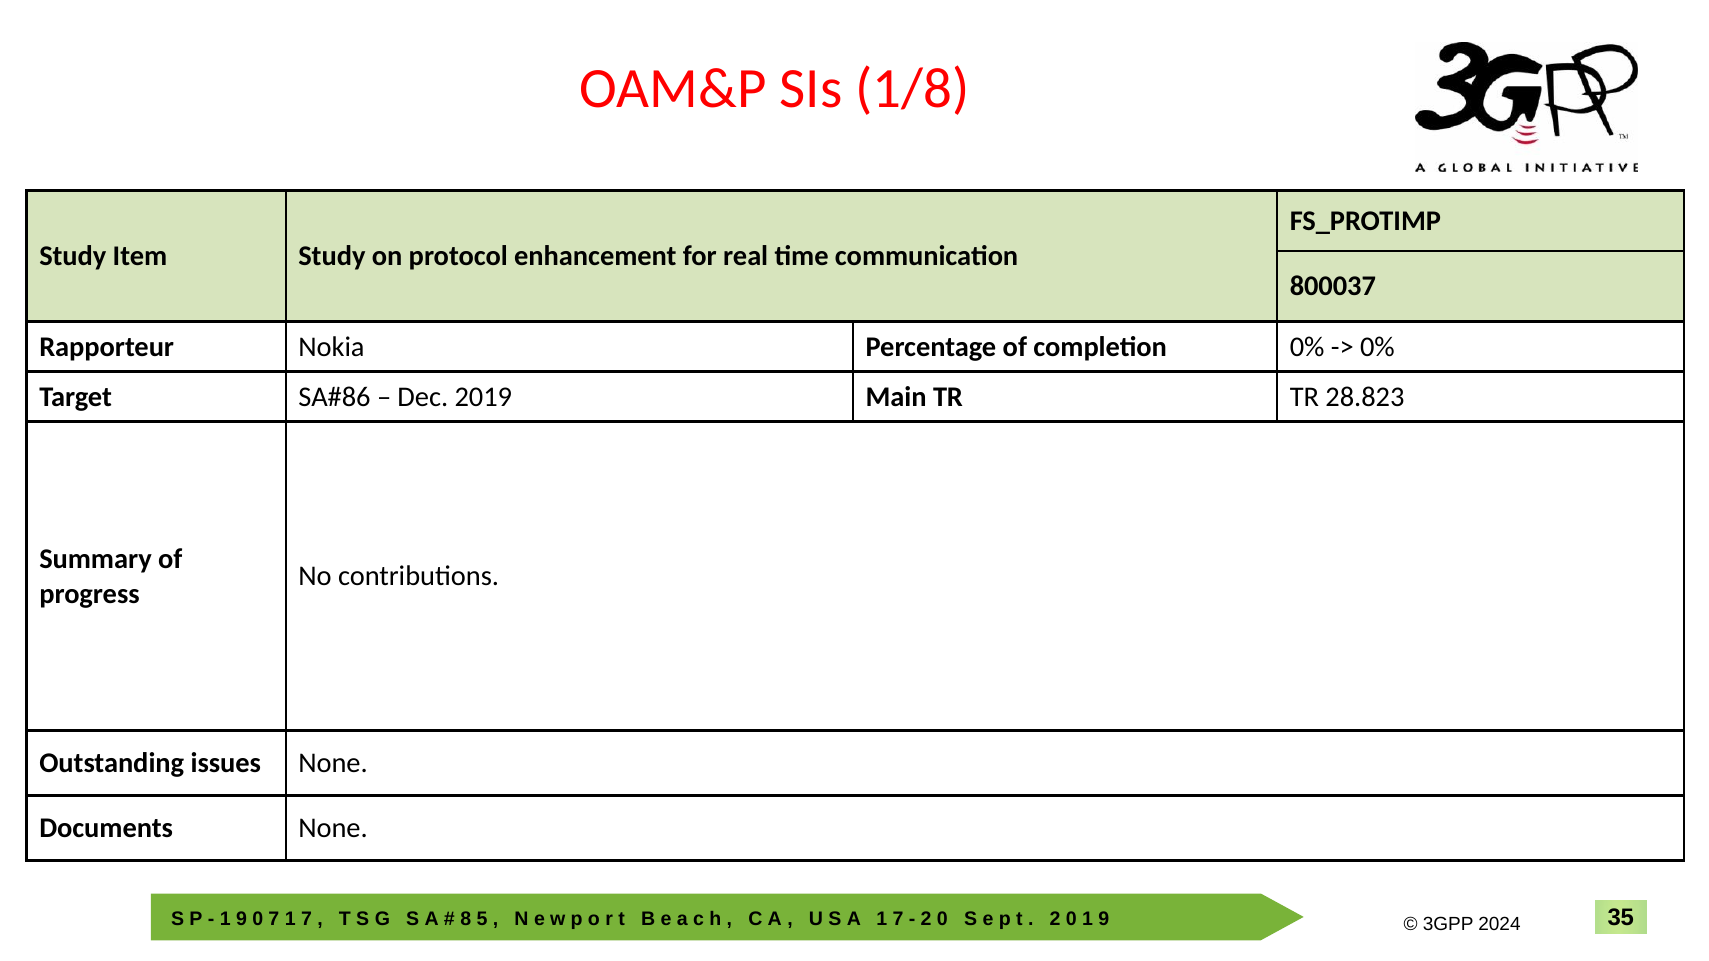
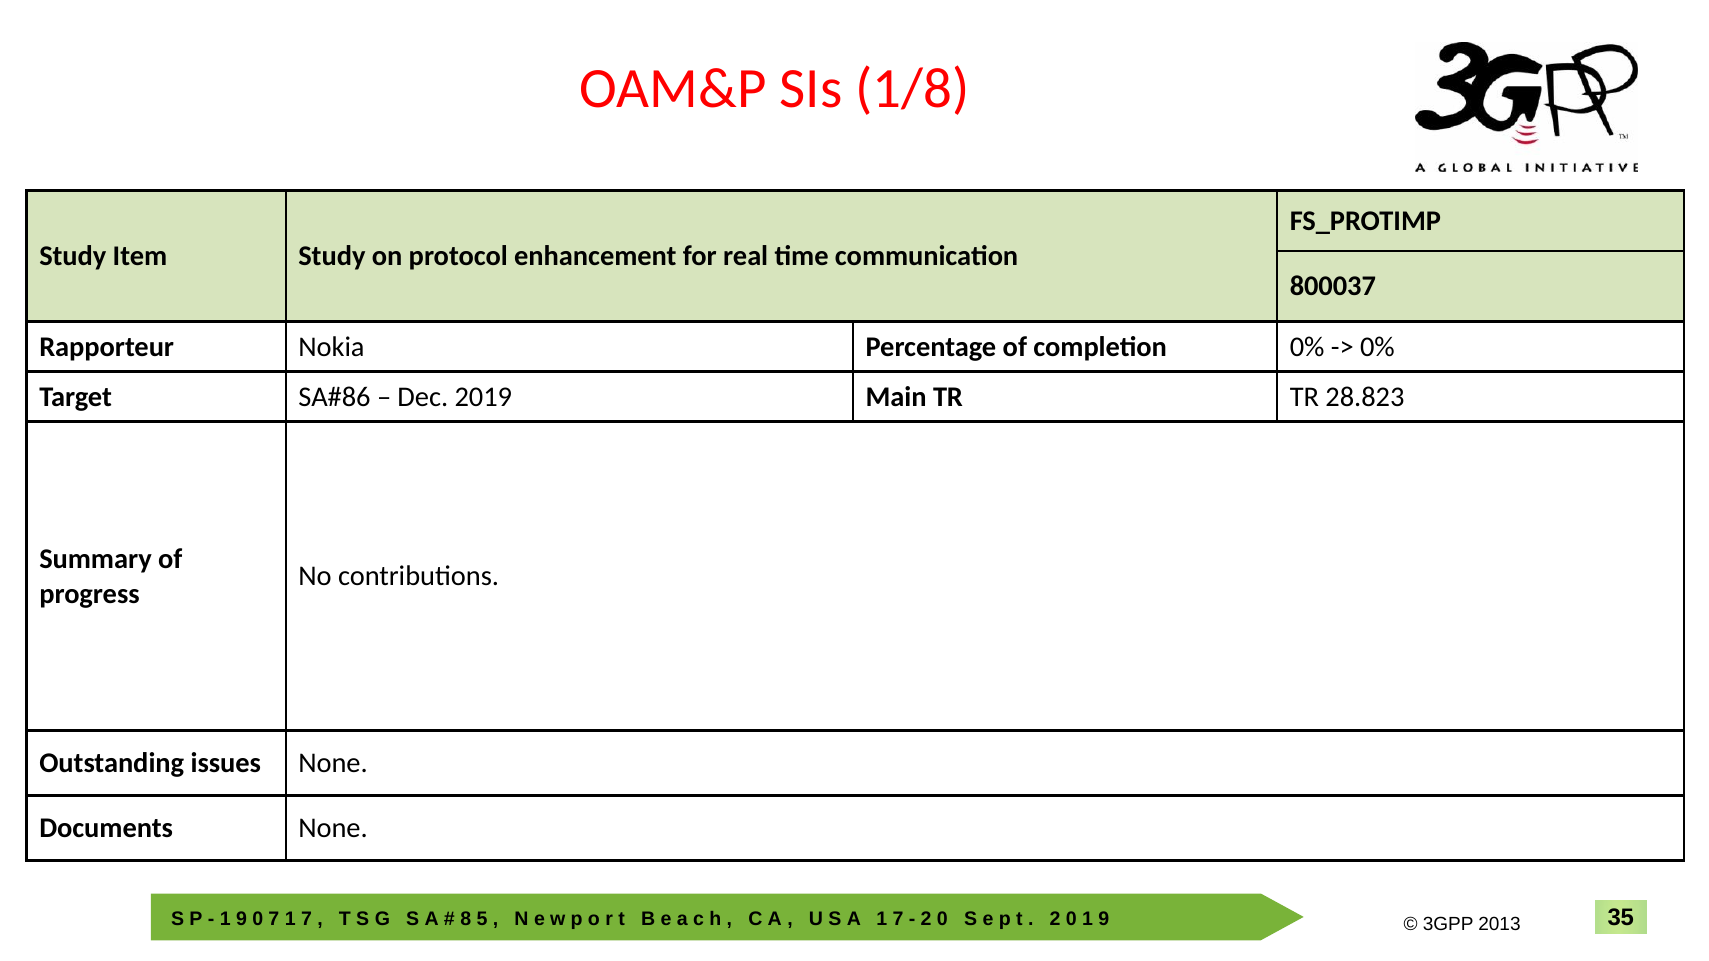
2024: 2024 -> 2013 (1499, 925)
